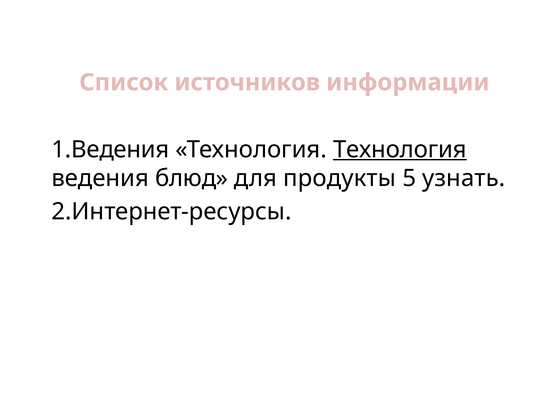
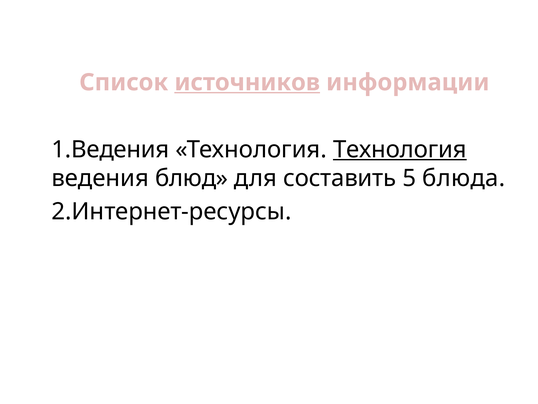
источников underline: none -> present (247, 82)
продукты: продукты -> составить (340, 178)
узнать: узнать -> блюда (464, 178)
